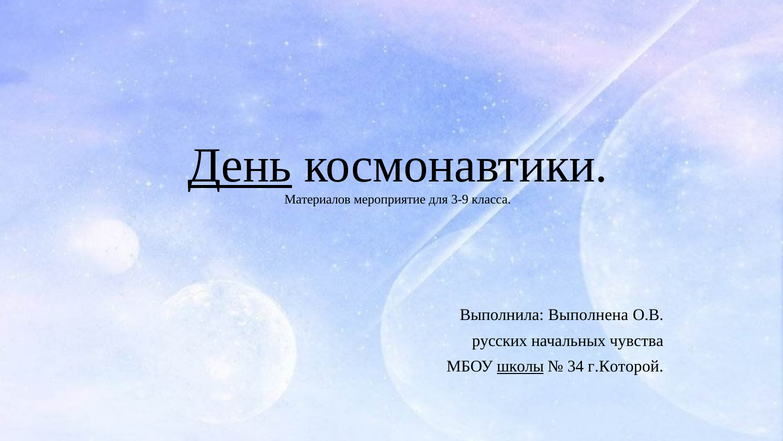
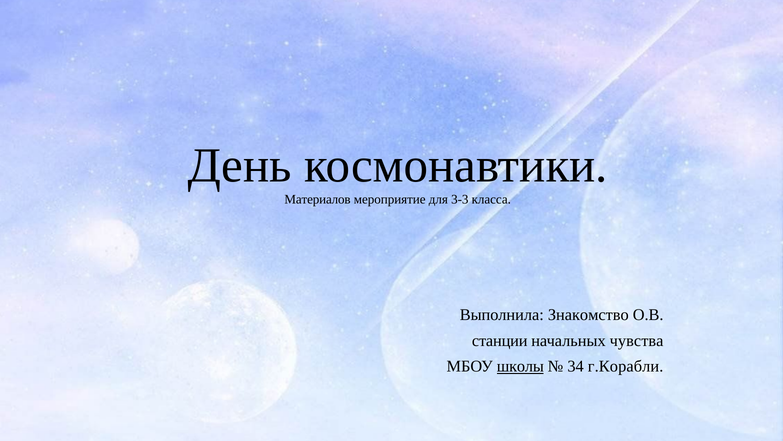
День underline: present -> none (240, 165)
3-9: 3-9 -> 3-3 (460, 199)
Выполнена: Выполнена -> Знакомство (588, 314)
русских: русских -> станции (500, 340)
г.Которой: г.Которой -> г.Корабли (626, 366)
